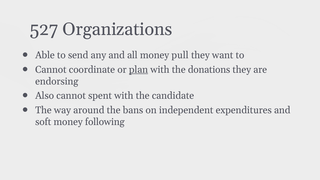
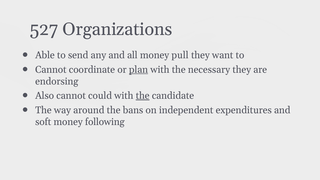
donations: donations -> necessary (209, 70)
spent: spent -> could (100, 96)
the underline: none -> present (143, 96)
